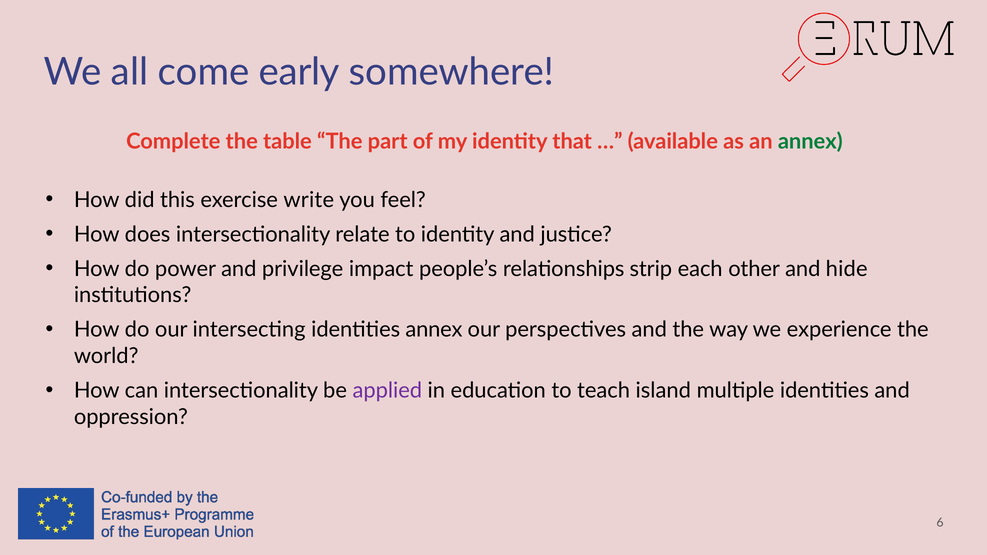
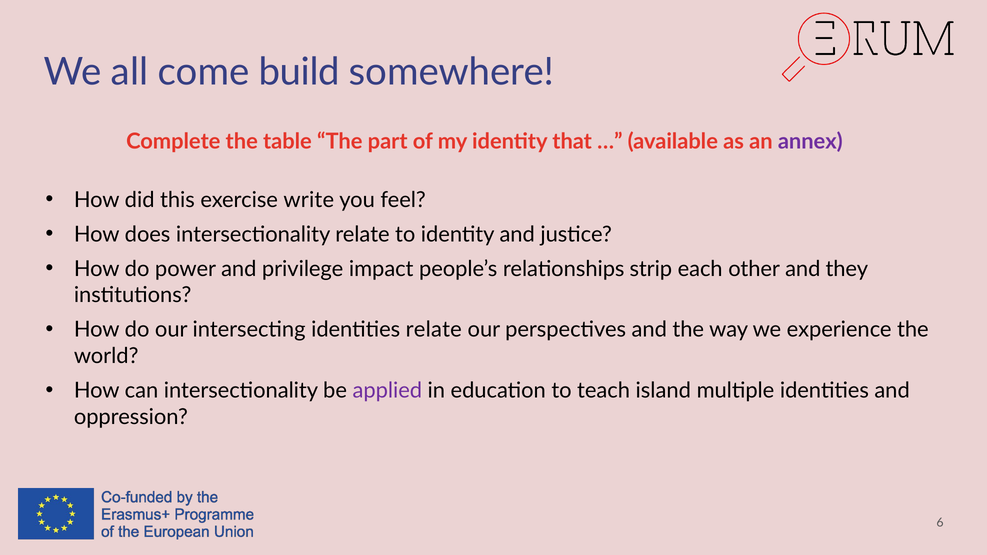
early: early -> build (299, 72)
annex colour: green -> purple (810, 142)
hide: hide -> they (847, 269)
identities annex: annex -> relate (434, 330)
